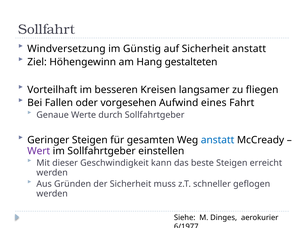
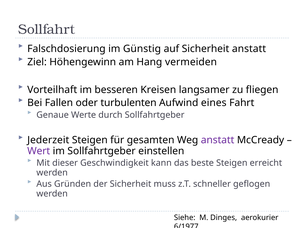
Windversetzung: Windversetzung -> Falschdosierung (66, 49)
gestalteten: gestalteten -> vermeiden (191, 62)
vorgesehen: vorgesehen -> turbulenten (129, 103)
Geringer: Geringer -> Jederzeit (48, 140)
anstatt colour: blue -> purple (218, 140)
